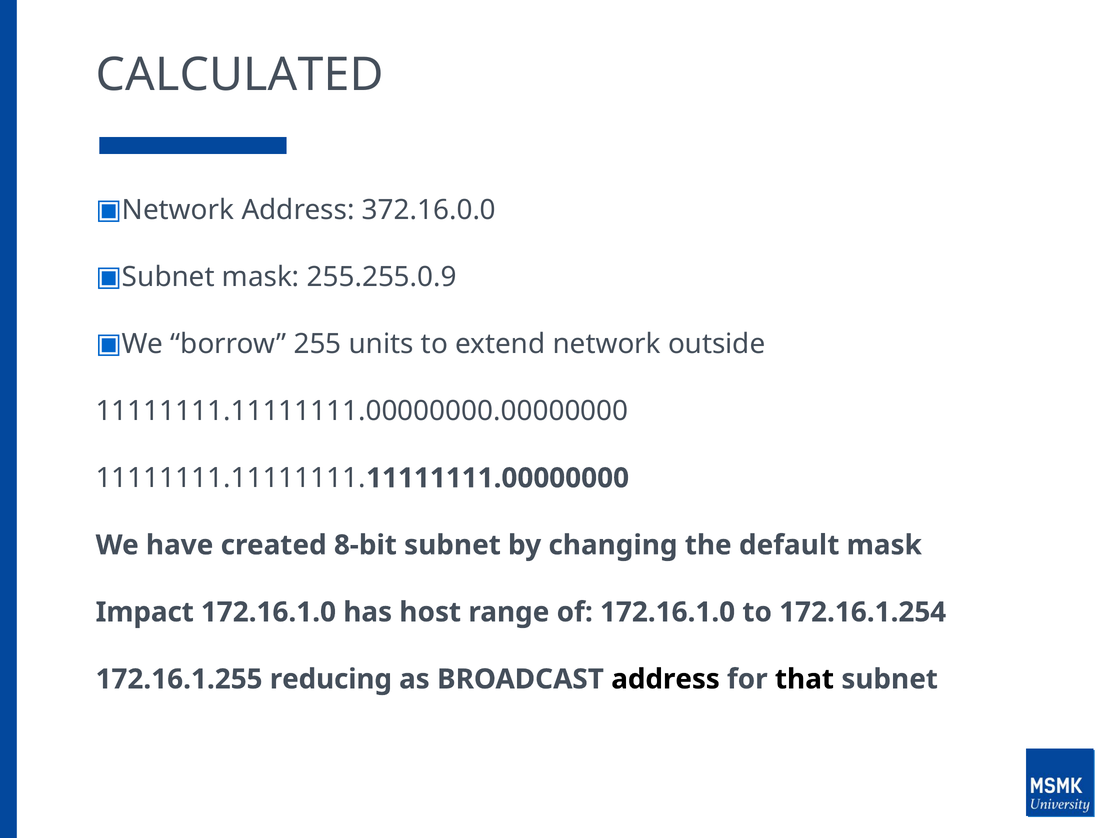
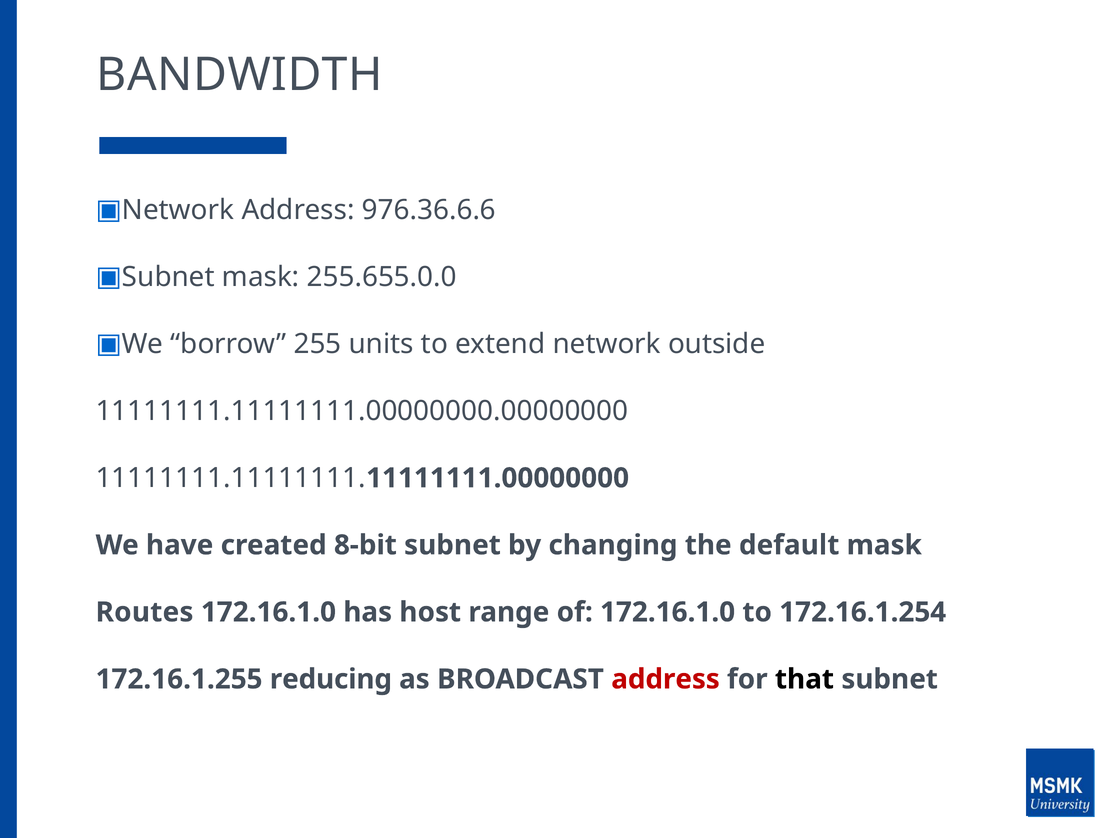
CALCULATED: CALCULATED -> BANDWIDTH (240, 75)
372.16.0.0: 372.16.0.0 -> 976.36.6.6 (429, 210)
255.255.0.9: 255.255.0.9 -> 255.655.0.0 (382, 277)
Impact: Impact -> Routes (145, 612)
address colour: black -> red (666, 679)
